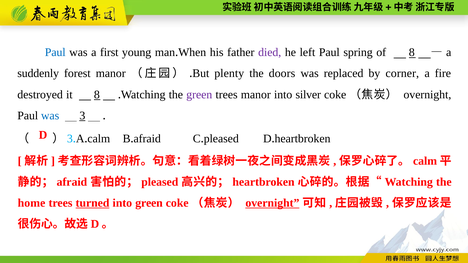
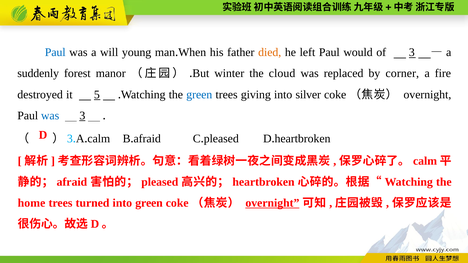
first: first -> will (109, 52)
died colour: purple -> orange (270, 52)
spring: spring -> would (358, 52)
of 8: 8 -> 3 (412, 52)
plenty: plenty -> winter (229, 74)
doors: doors -> cloud (282, 74)
it 8: 8 -> 5 (97, 95)
green colour: purple -> blue (199, 95)
trees manor: manor -> giving (256, 95)
turned underline: present -> none (93, 203)
